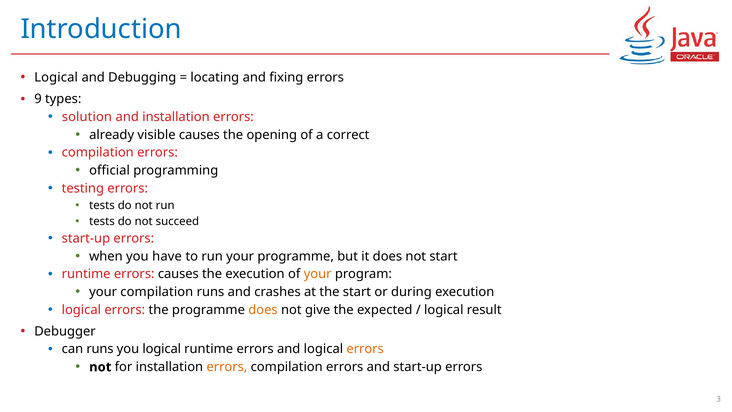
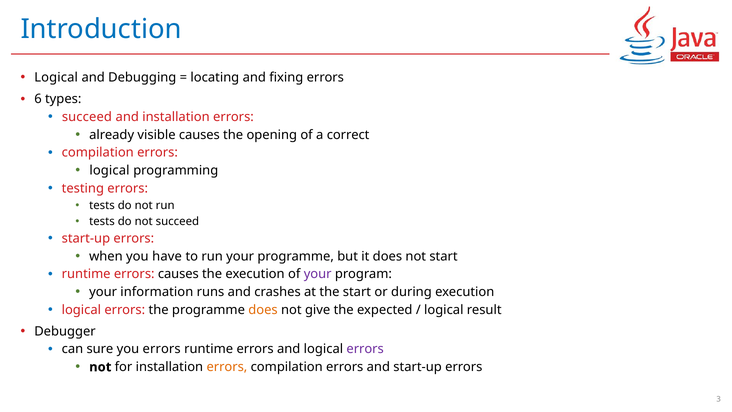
9: 9 -> 6 (38, 99)
solution: solution -> succeed (87, 117)
official: official -> logical (109, 170)
your colour: orange -> purple (318, 274)
your compilation: compilation -> information (157, 292)
can runs: runs -> sure (100, 349)
you logical: logical -> errors (162, 349)
errors colour: orange -> purple (365, 349)
